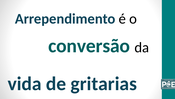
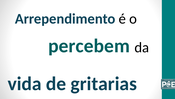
conversão: conversão -> percebem (89, 46)
